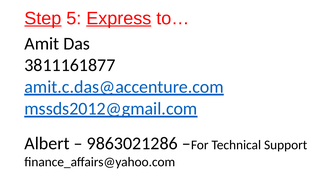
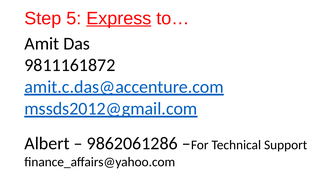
Step underline: present -> none (43, 18)
3811161877: 3811161877 -> 9811161872 (70, 65)
9863021286: 9863021286 -> 9862061286 (132, 144)
